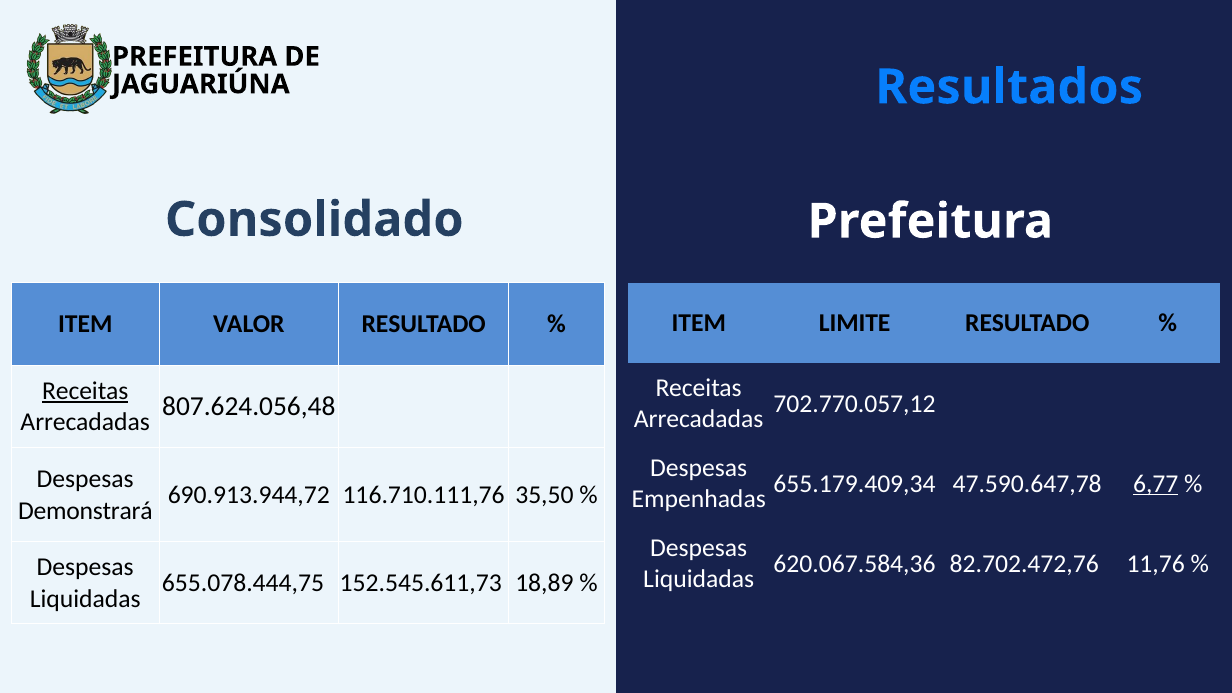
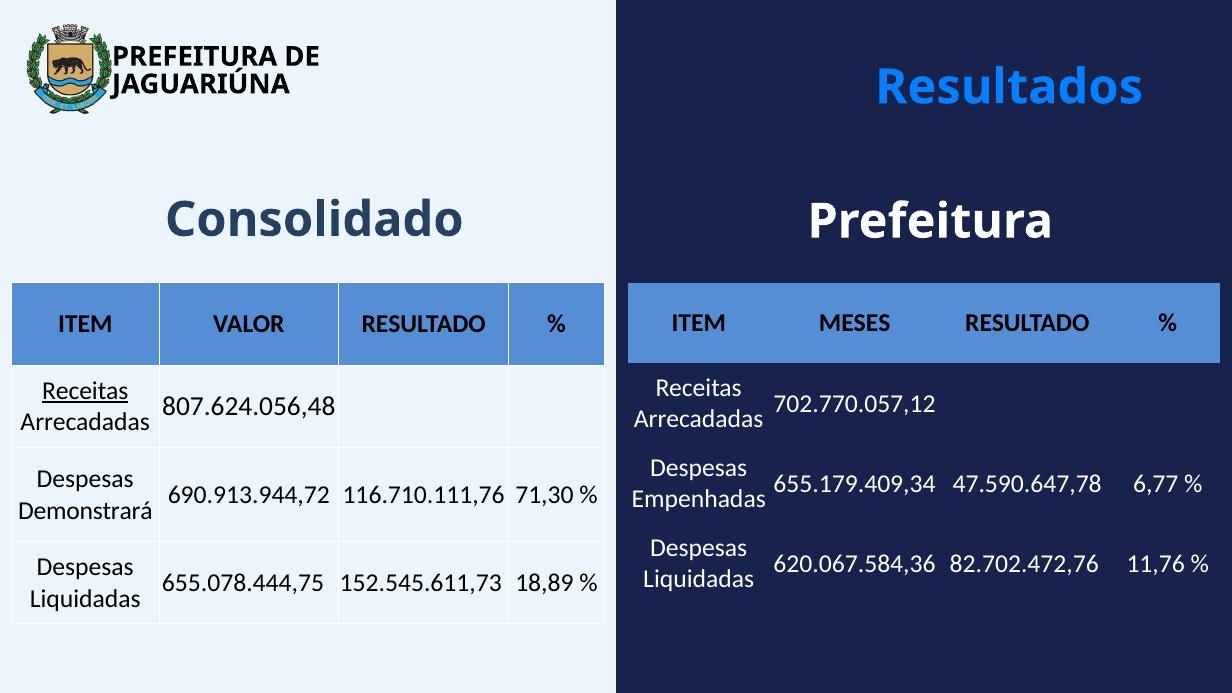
LIMITE: LIMITE -> MESES (855, 323)
6,77 underline: present -> none (1156, 484)
35,50: 35,50 -> 71,30 (544, 495)
